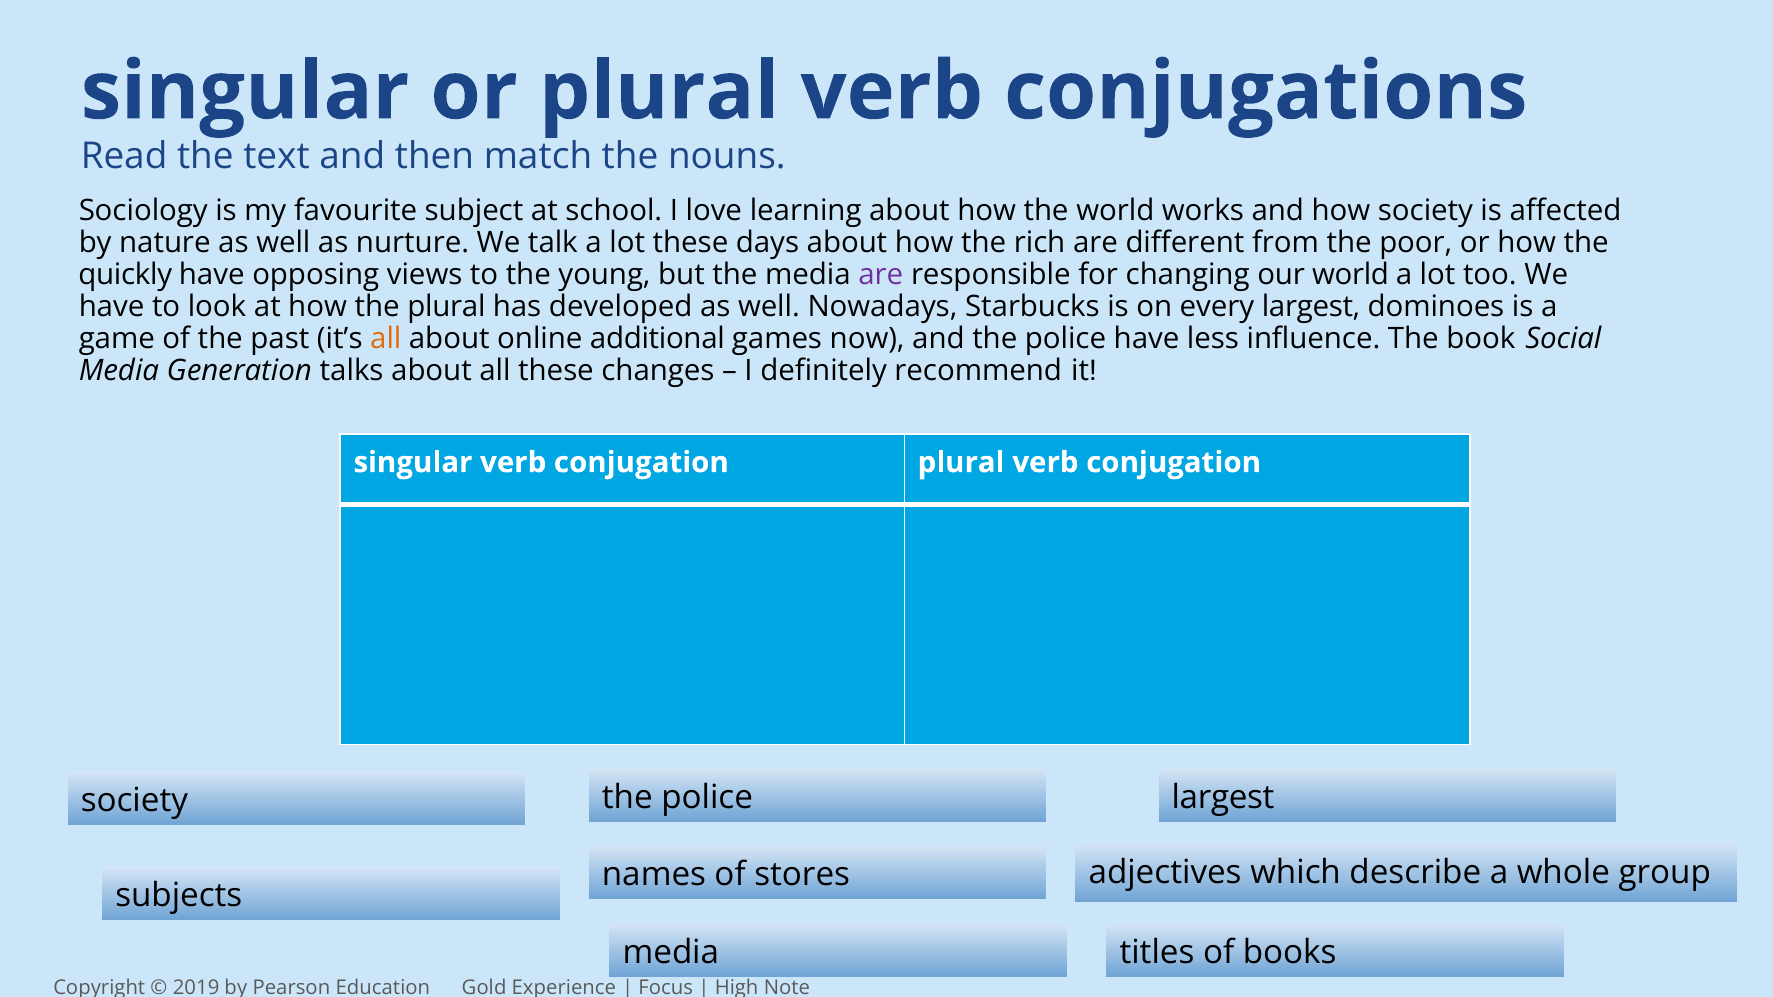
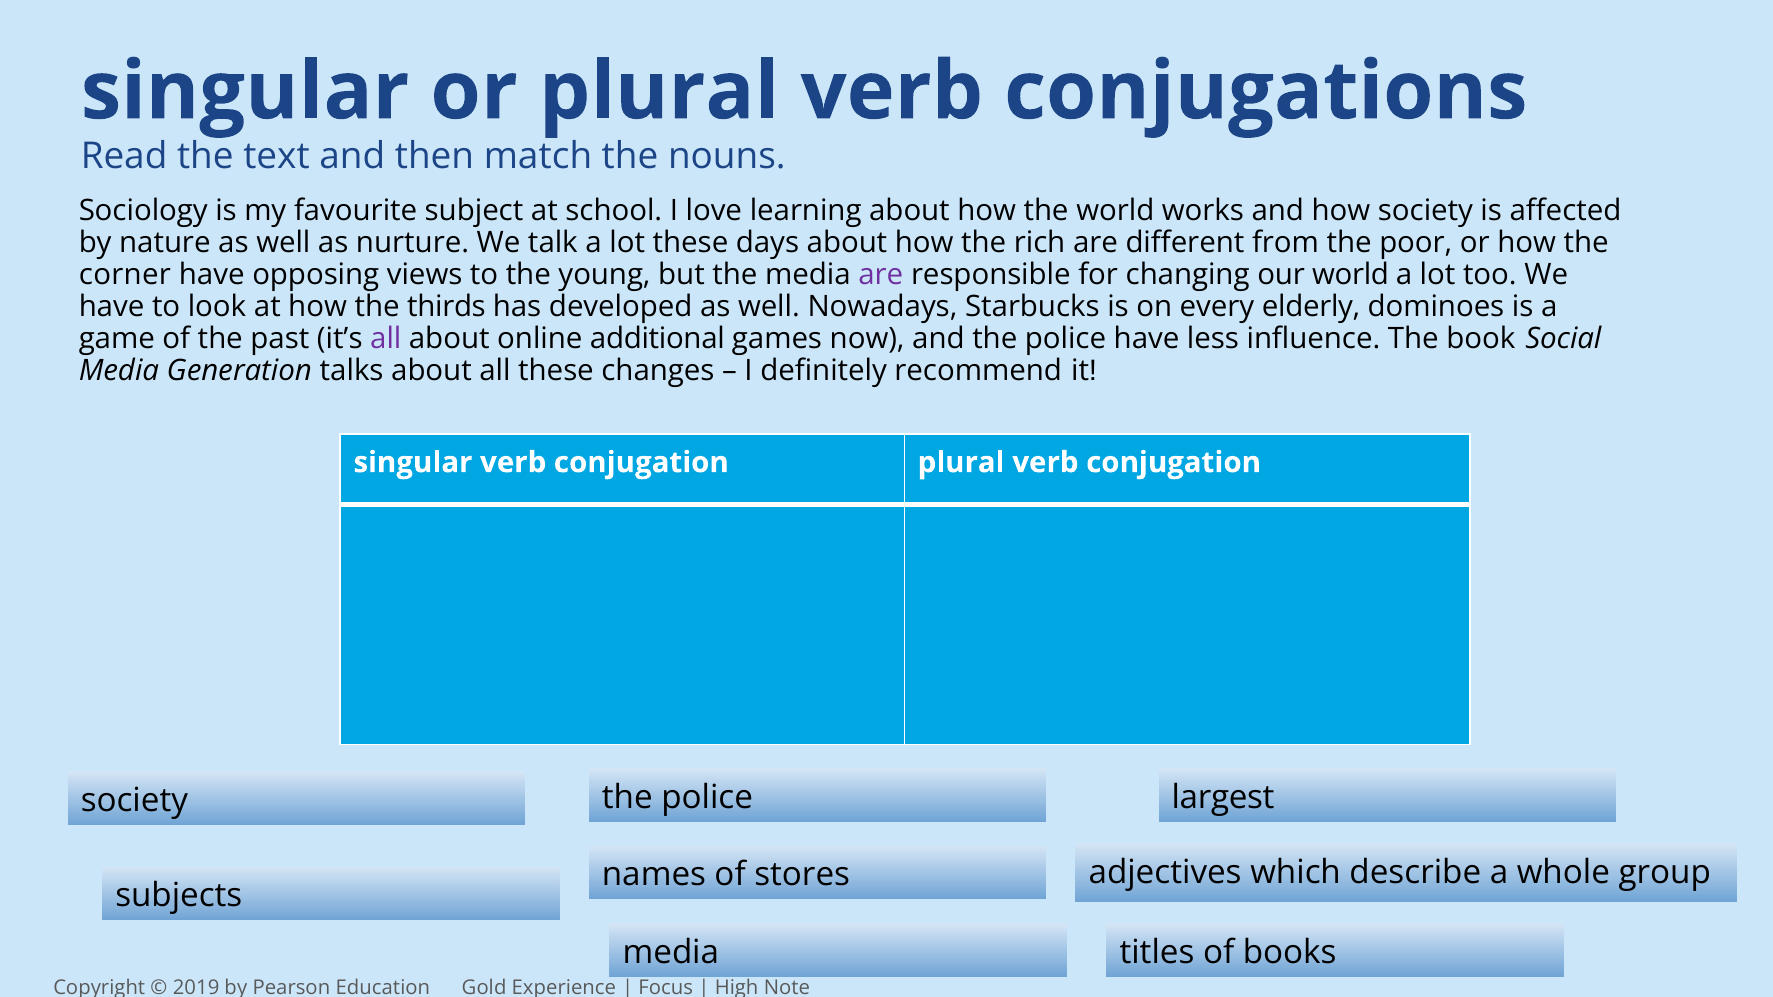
quickly: quickly -> corner (125, 275)
the plural: plural -> thirds (446, 307)
every largest: largest -> elderly (1311, 307)
all colour: orange -> purple (386, 339)
